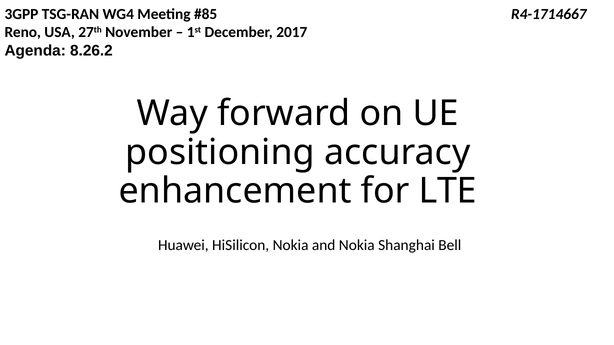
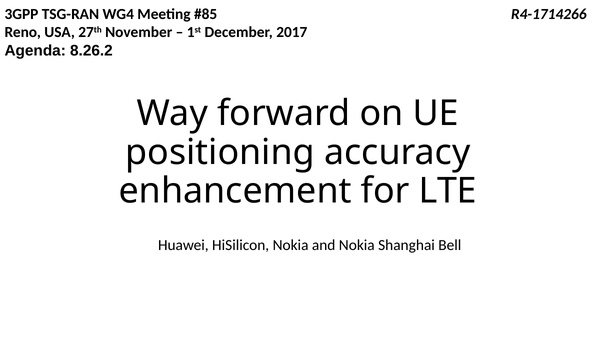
R4-1714667: R4-1714667 -> R4-1714266 (549, 14)
